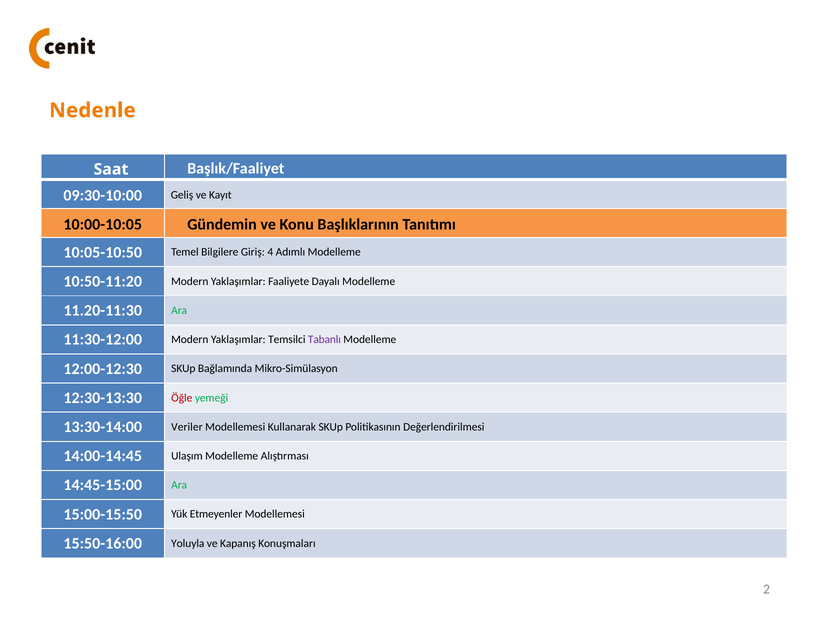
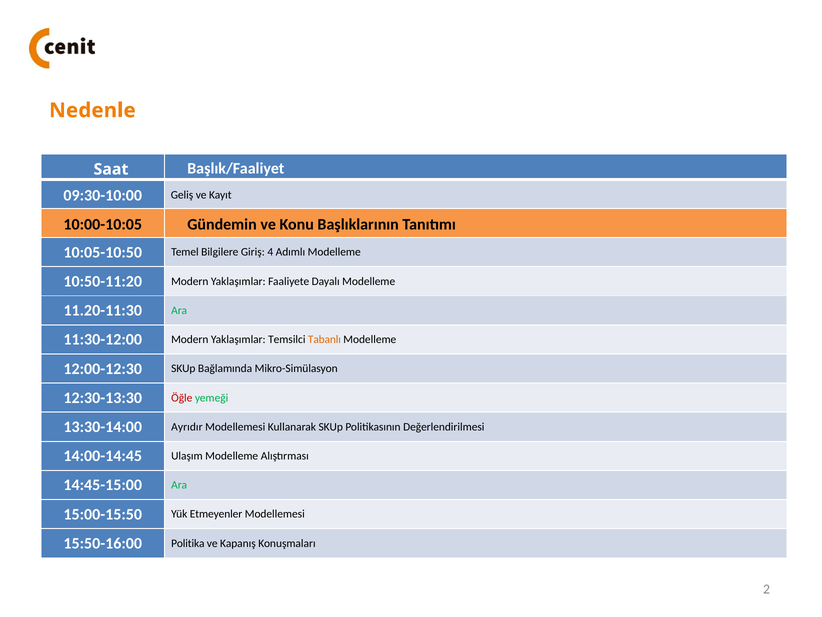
Tabanlı colour: purple -> orange (324, 339)
Veriler: Veriler -> Ayrıdır (187, 427)
Yoluyla: Yoluyla -> Politika (188, 543)
